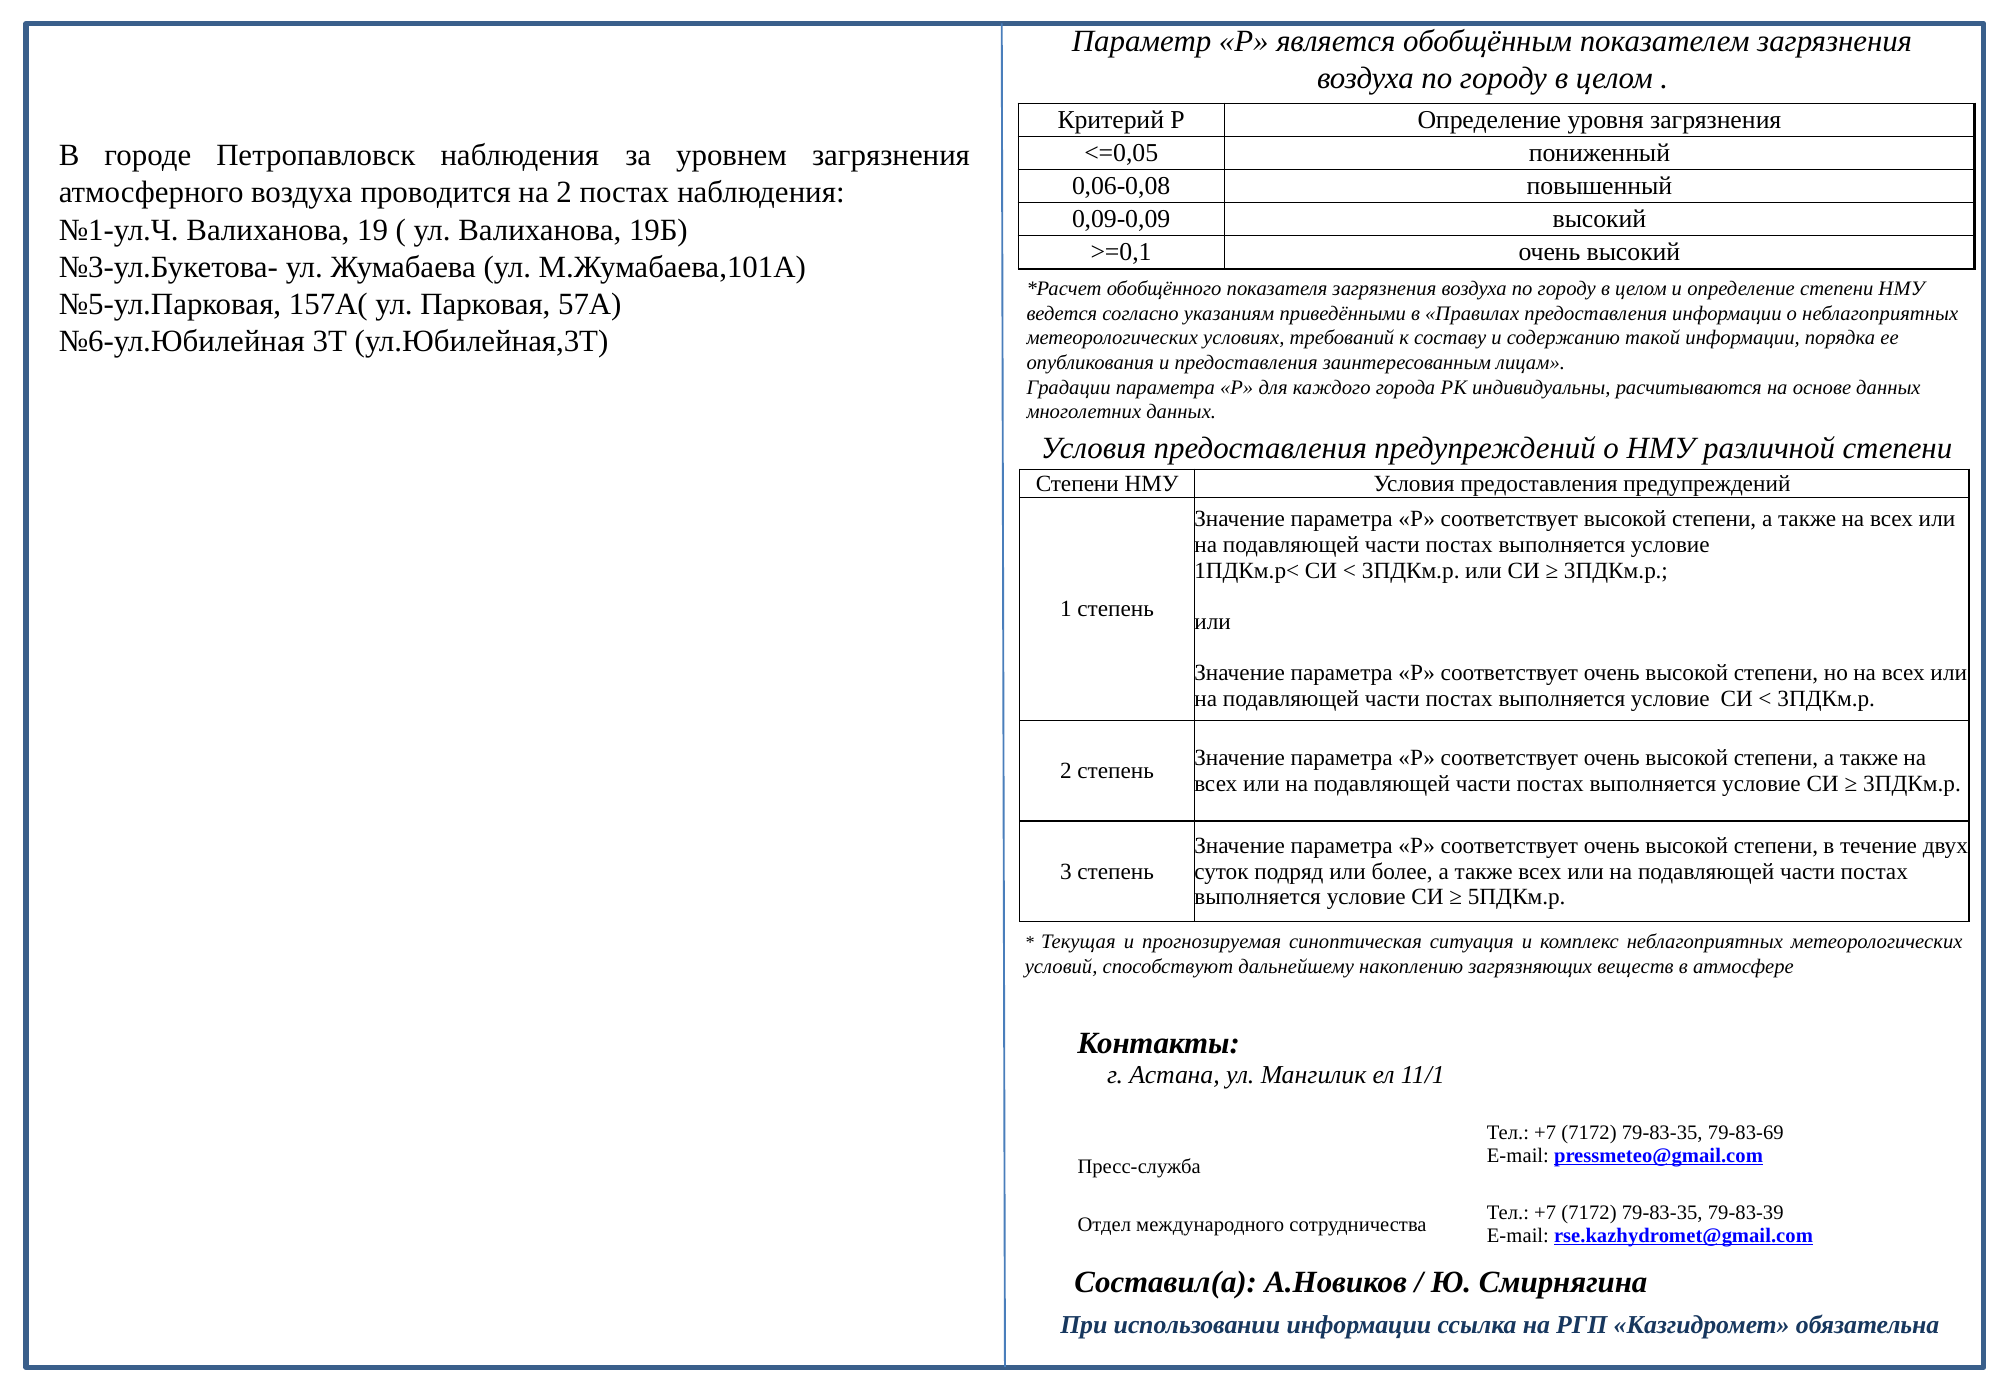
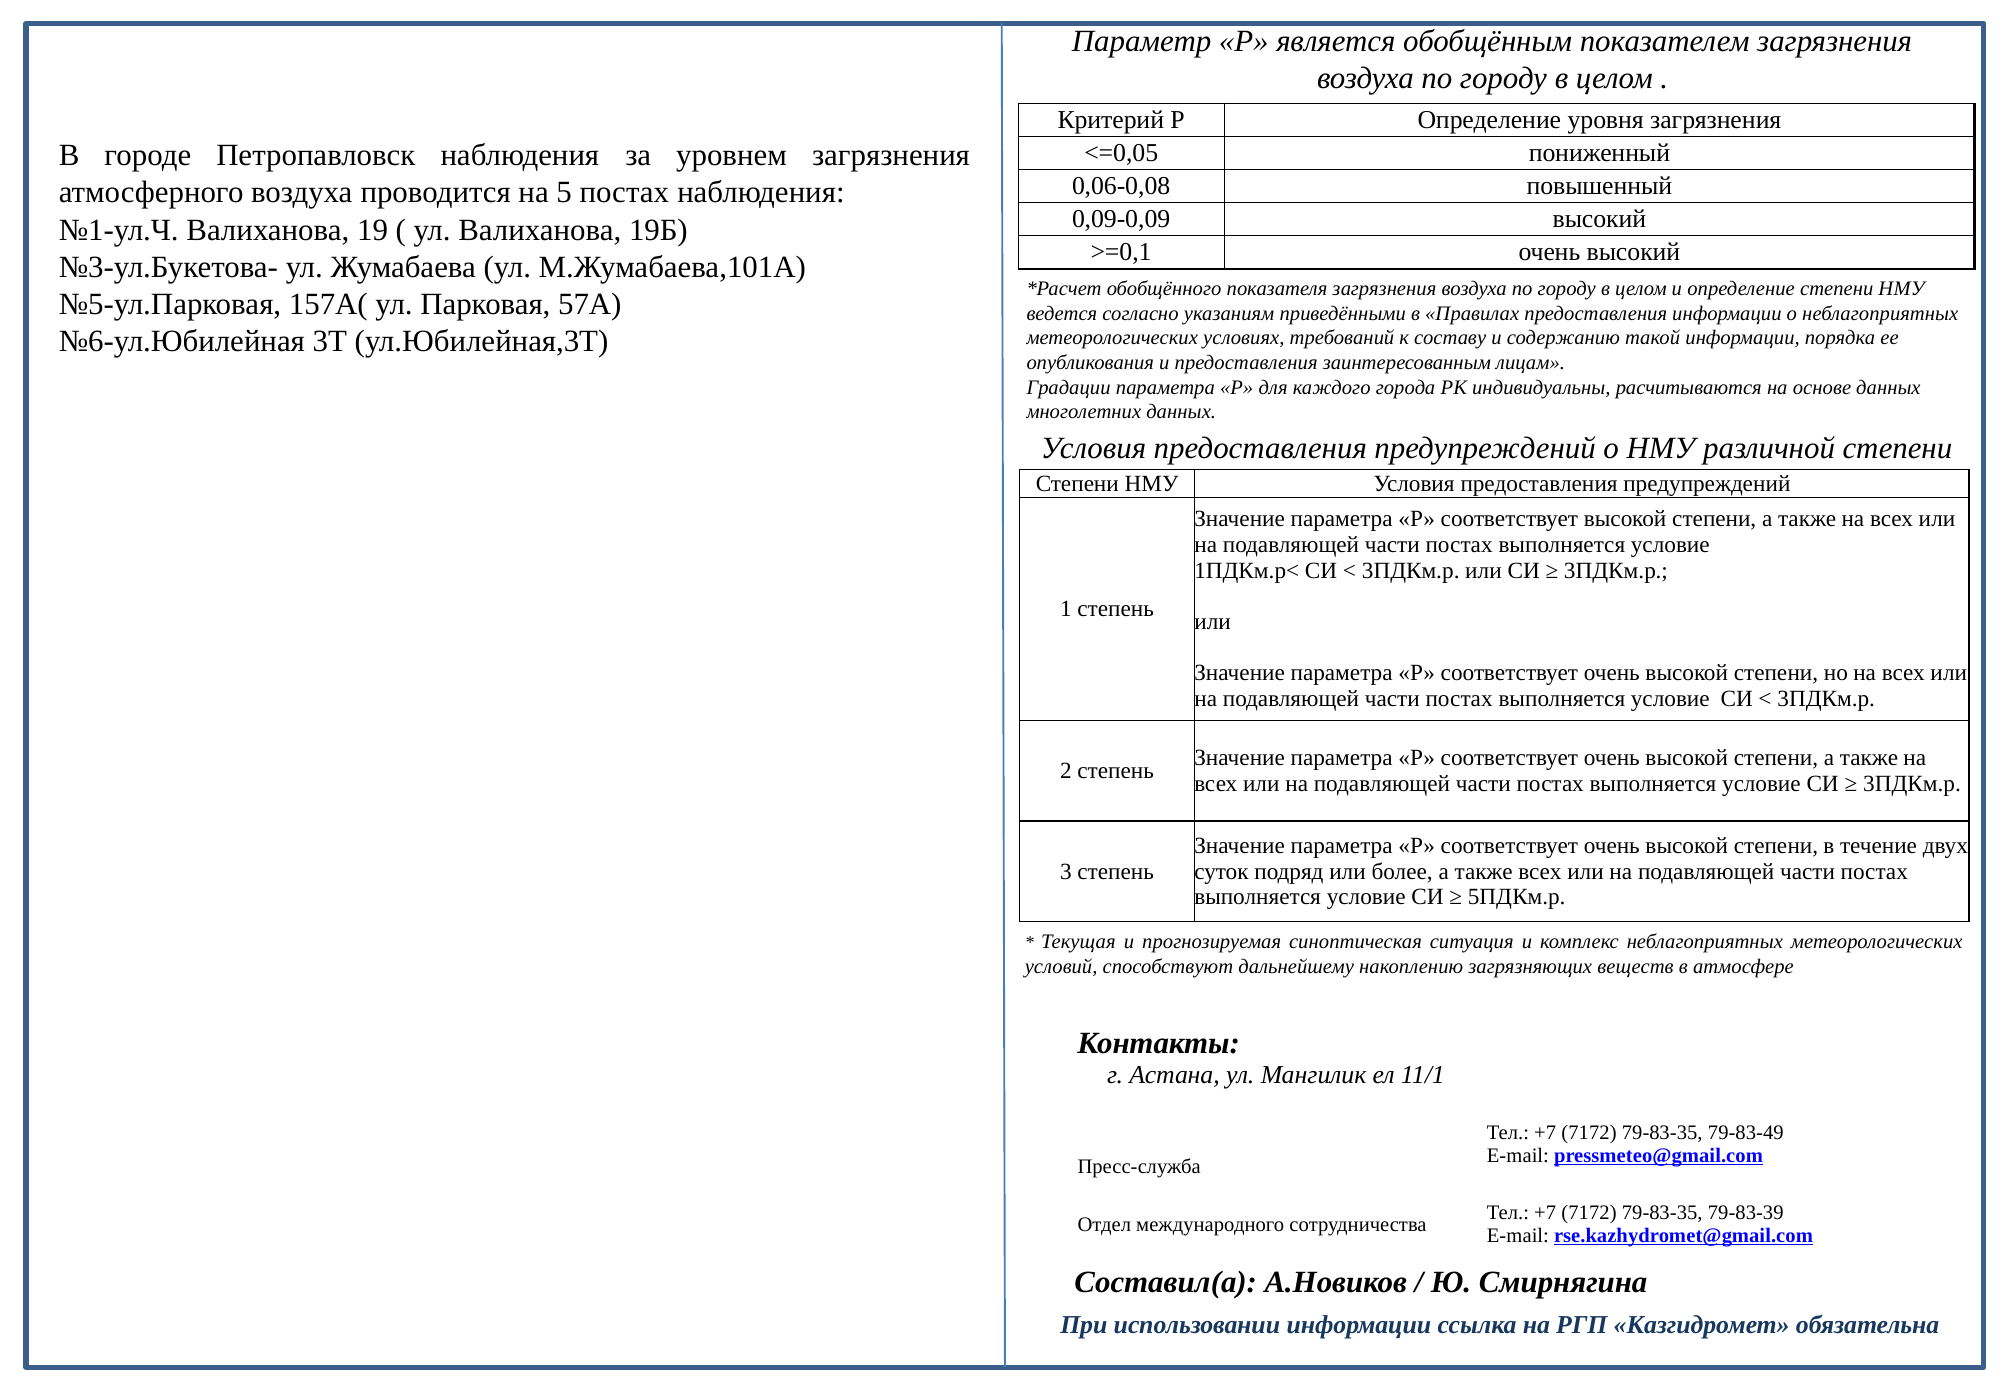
на 2: 2 -> 5 (564, 193)
79-83-69: 79-83-69 -> 79-83-49 (1746, 1133)
